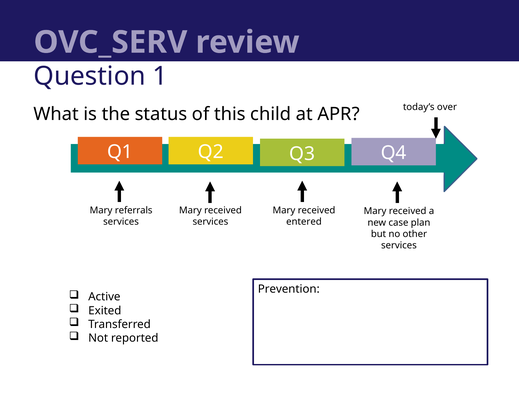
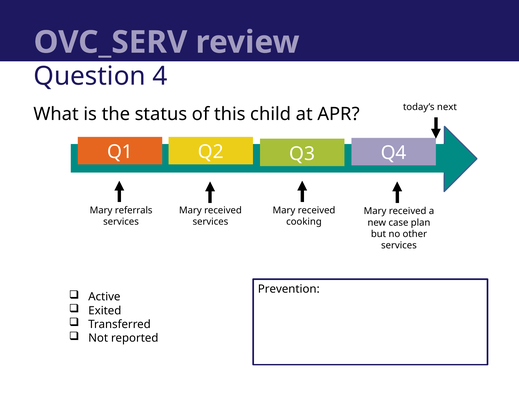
1: 1 -> 4 (160, 76)
over: over -> next (447, 107)
entered: entered -> cooking (304, 222)
